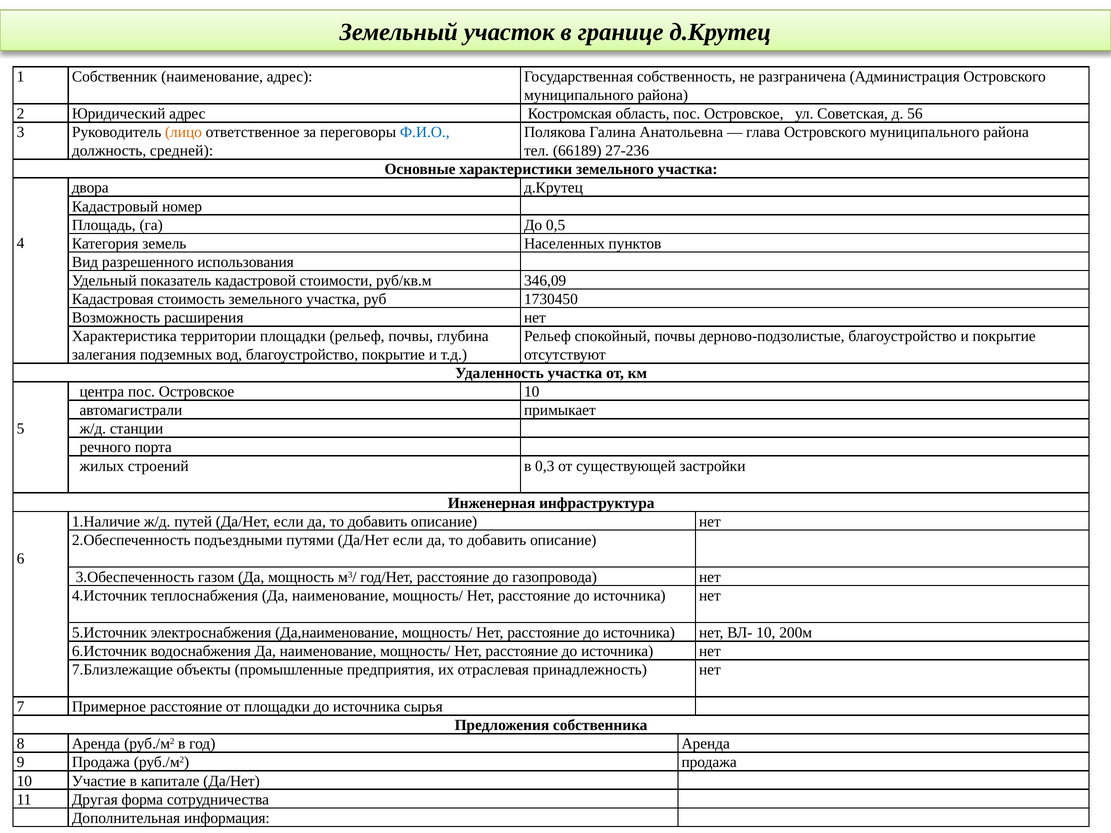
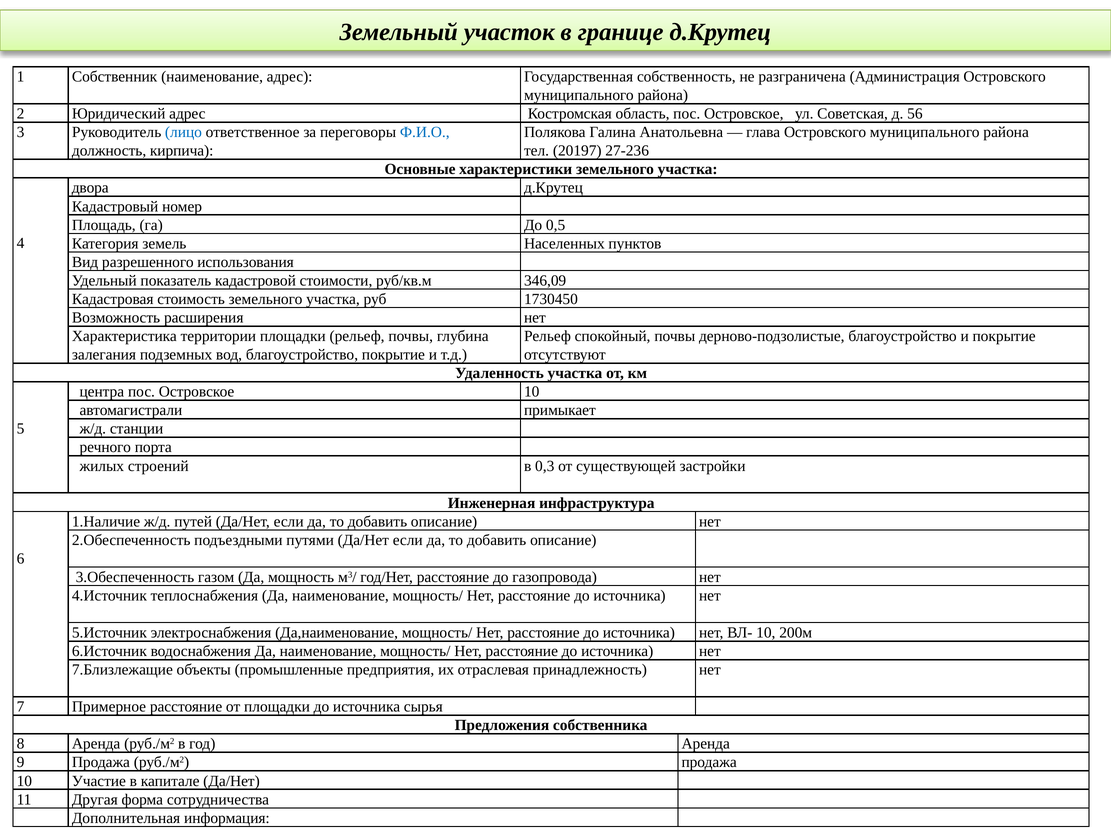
лицо colour: orange -> blue (183, 132)
средней: средней -> кирпича (182, 151)
66189: 66189 -> 20197 (577, 151)
